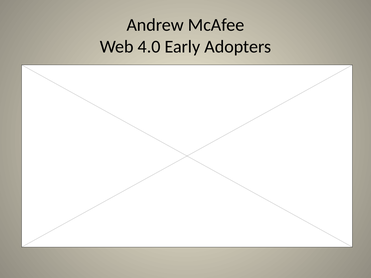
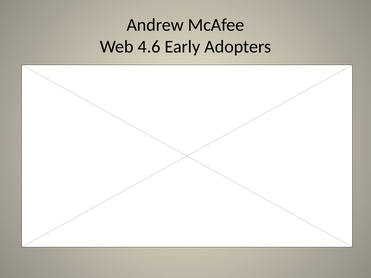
4.0: 4.0 -> 4.6 (149, 47)
